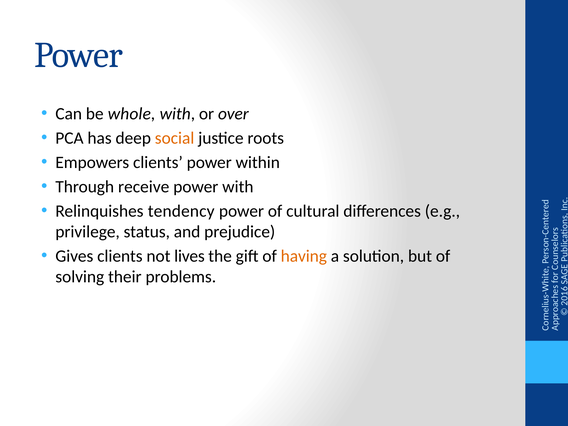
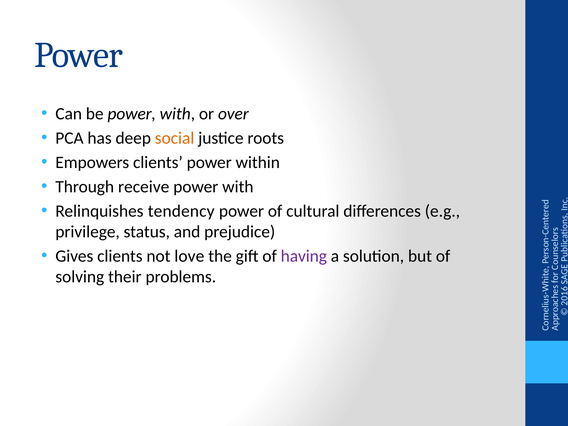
be whole: whole -> power (132, 114)
lives: lives -> love (189, 256)
having colour: orange -> purple (304, 256)
